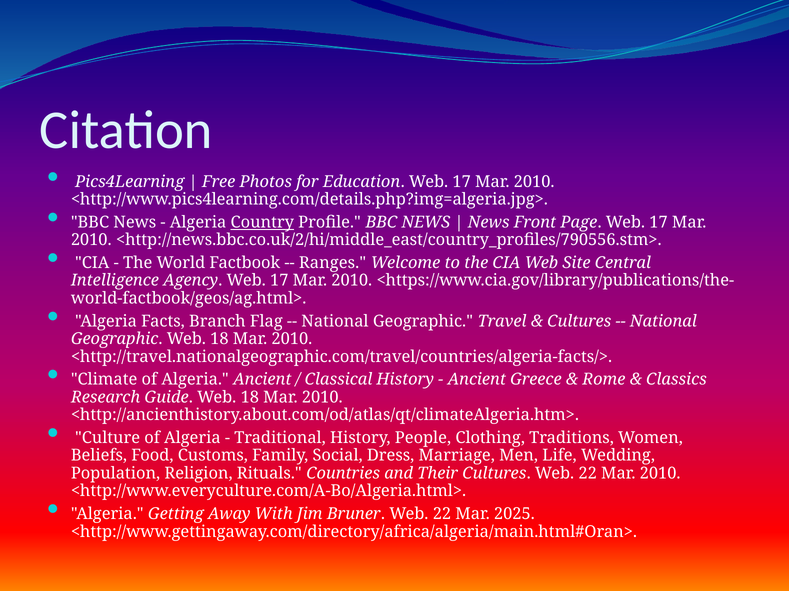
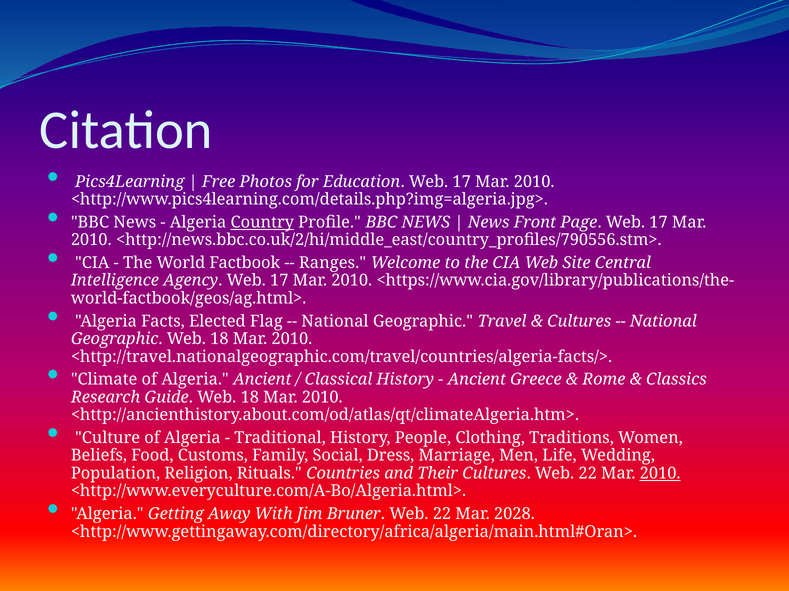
Branch: Branch -> Elected (217, 322)
2010 underline: none -> present (660, 474)
2025: 2025 -> 2028 (514, 515)
